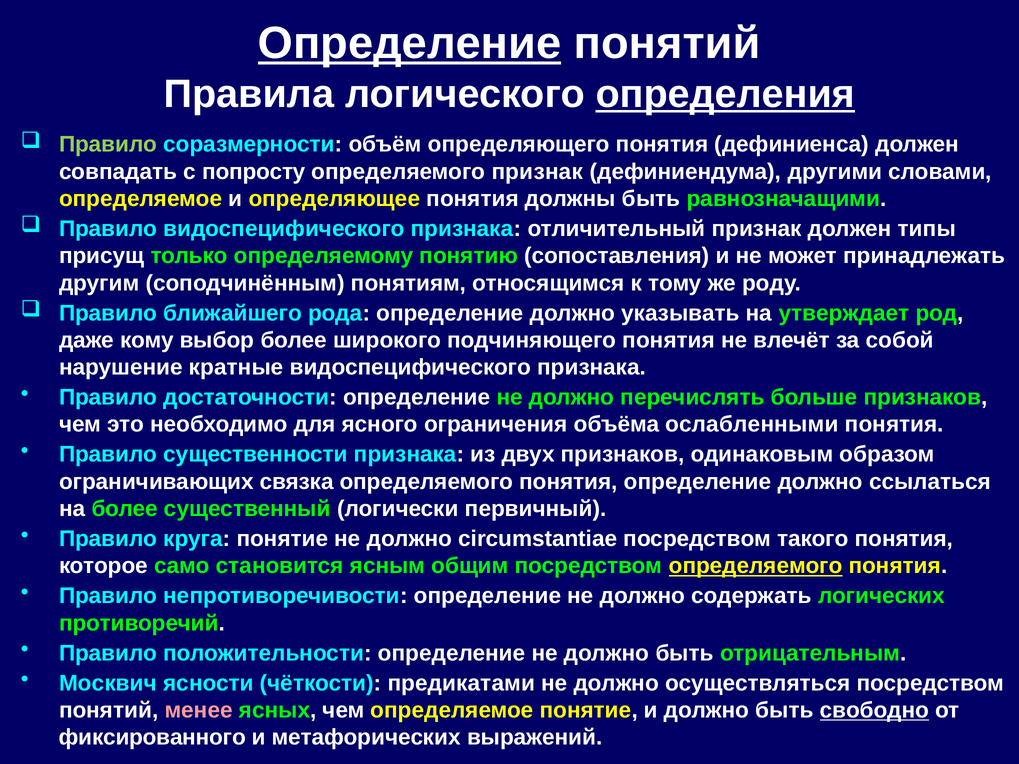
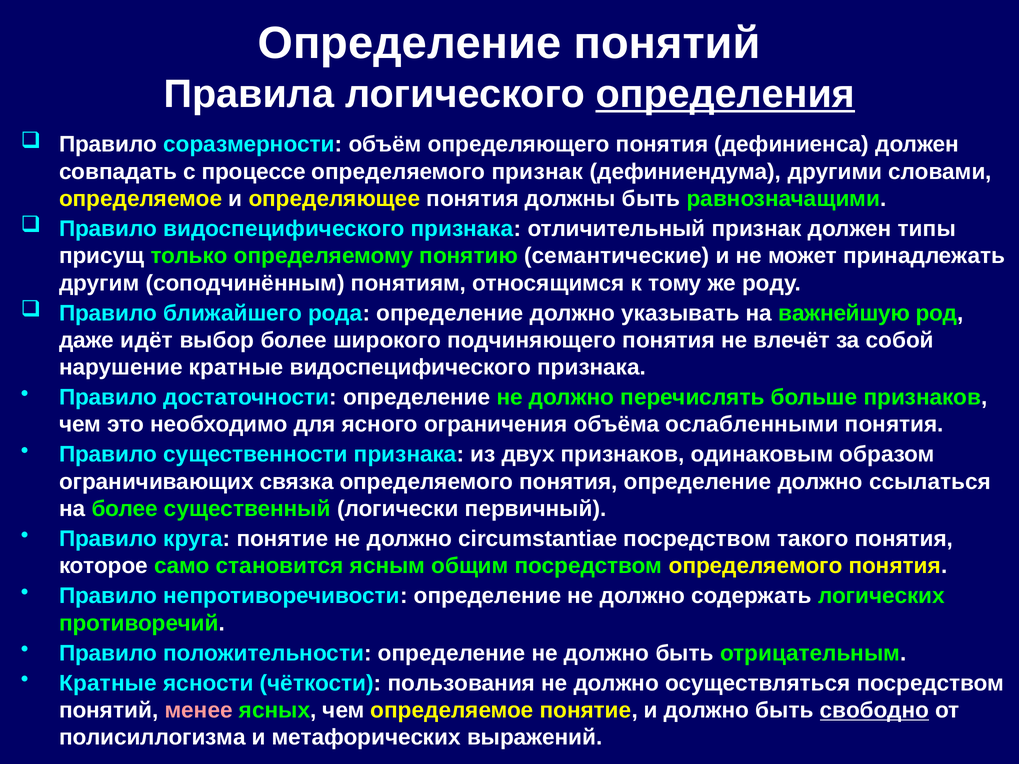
Определение underline: present -> none (410, 44)
Правило colour: light green -> white (108, 145)
попросту: попросту -> процессе (254, 172)
сопоставления: сопоставления -> семантические (617, 256)
утверждает: утверждает -> важнейшую (844, 313)
кому: кому -> идёт (147, 340)
определяемого underline: present -> none (756, 566)
Москвич: Москвич -> Кратные (108, 683)
предикатами: предикатами -> пользования (461, 683)
фиксированного: фиксированного -> полисиллогизма (152, 738)
